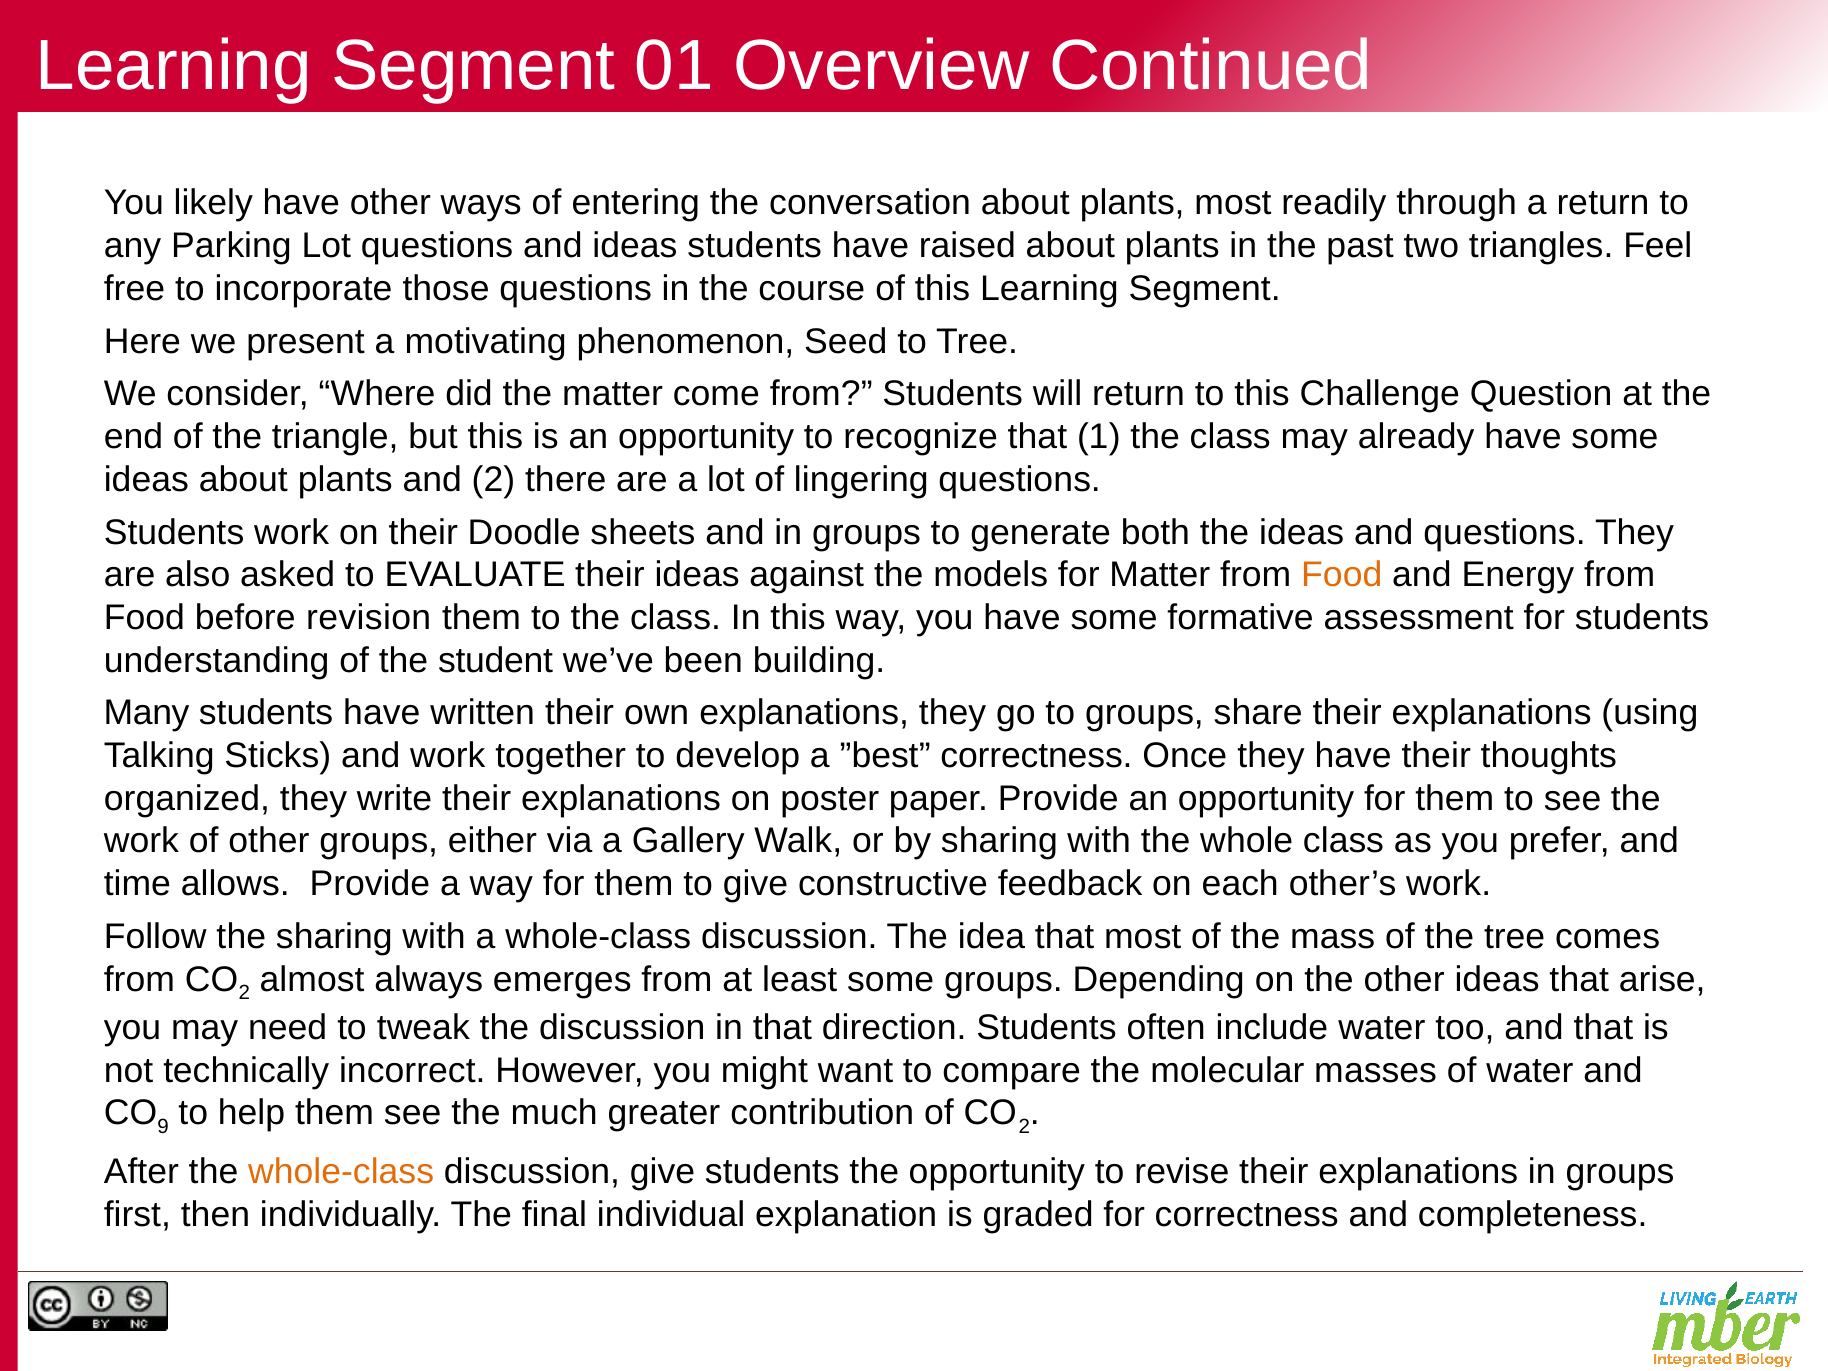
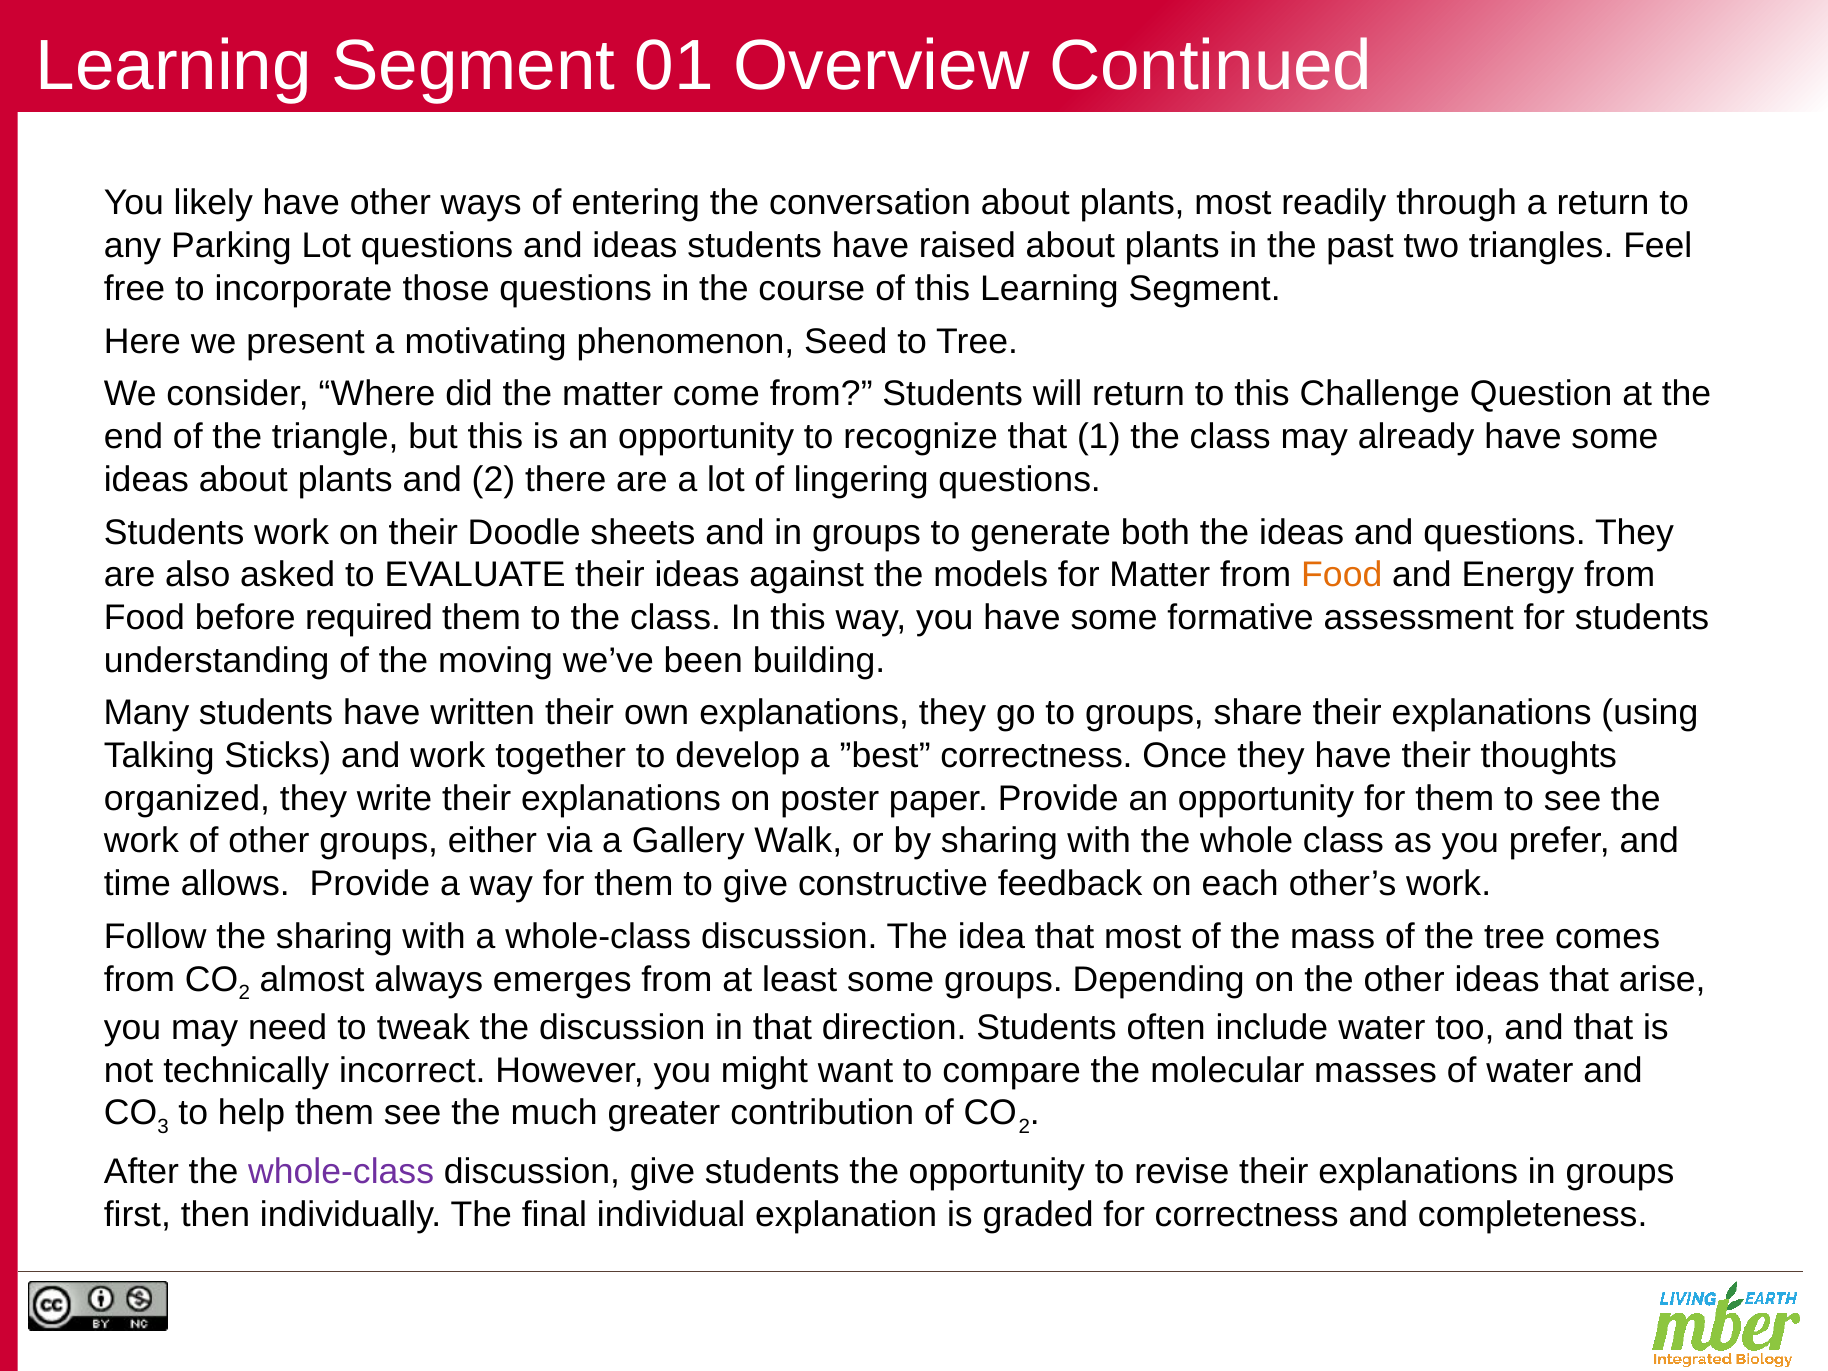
revision: revision -> required (369, 618)
student: student -> moving (495, 660)
9: 9 -> 3 (163, 1127)
whole-class colour: orange -> purple (341, 1172)
